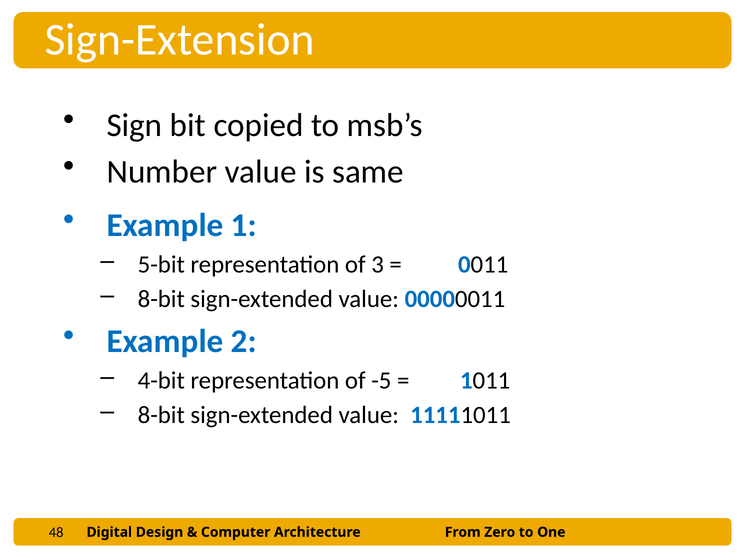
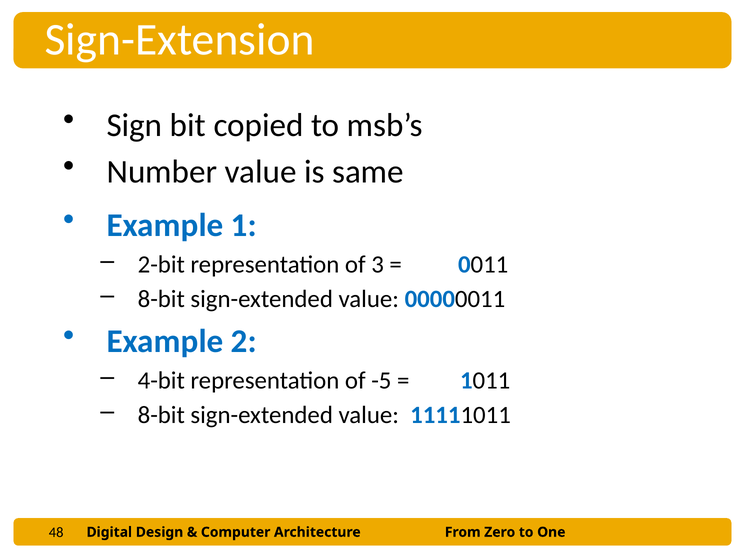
5-bit: 5-bit -> 2-bit (161, 264)
